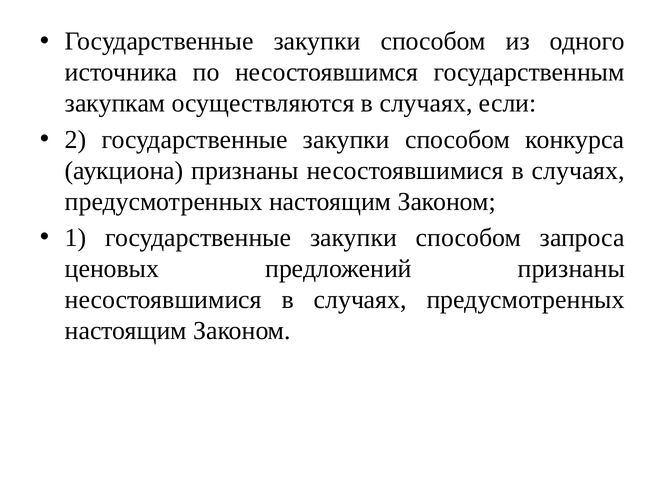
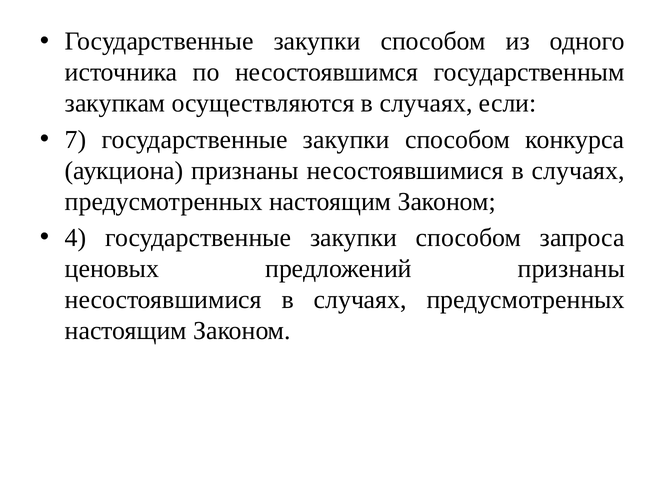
2: 2 -> 7 (76, 139)
1: 1 -> 4 (76, 238)
